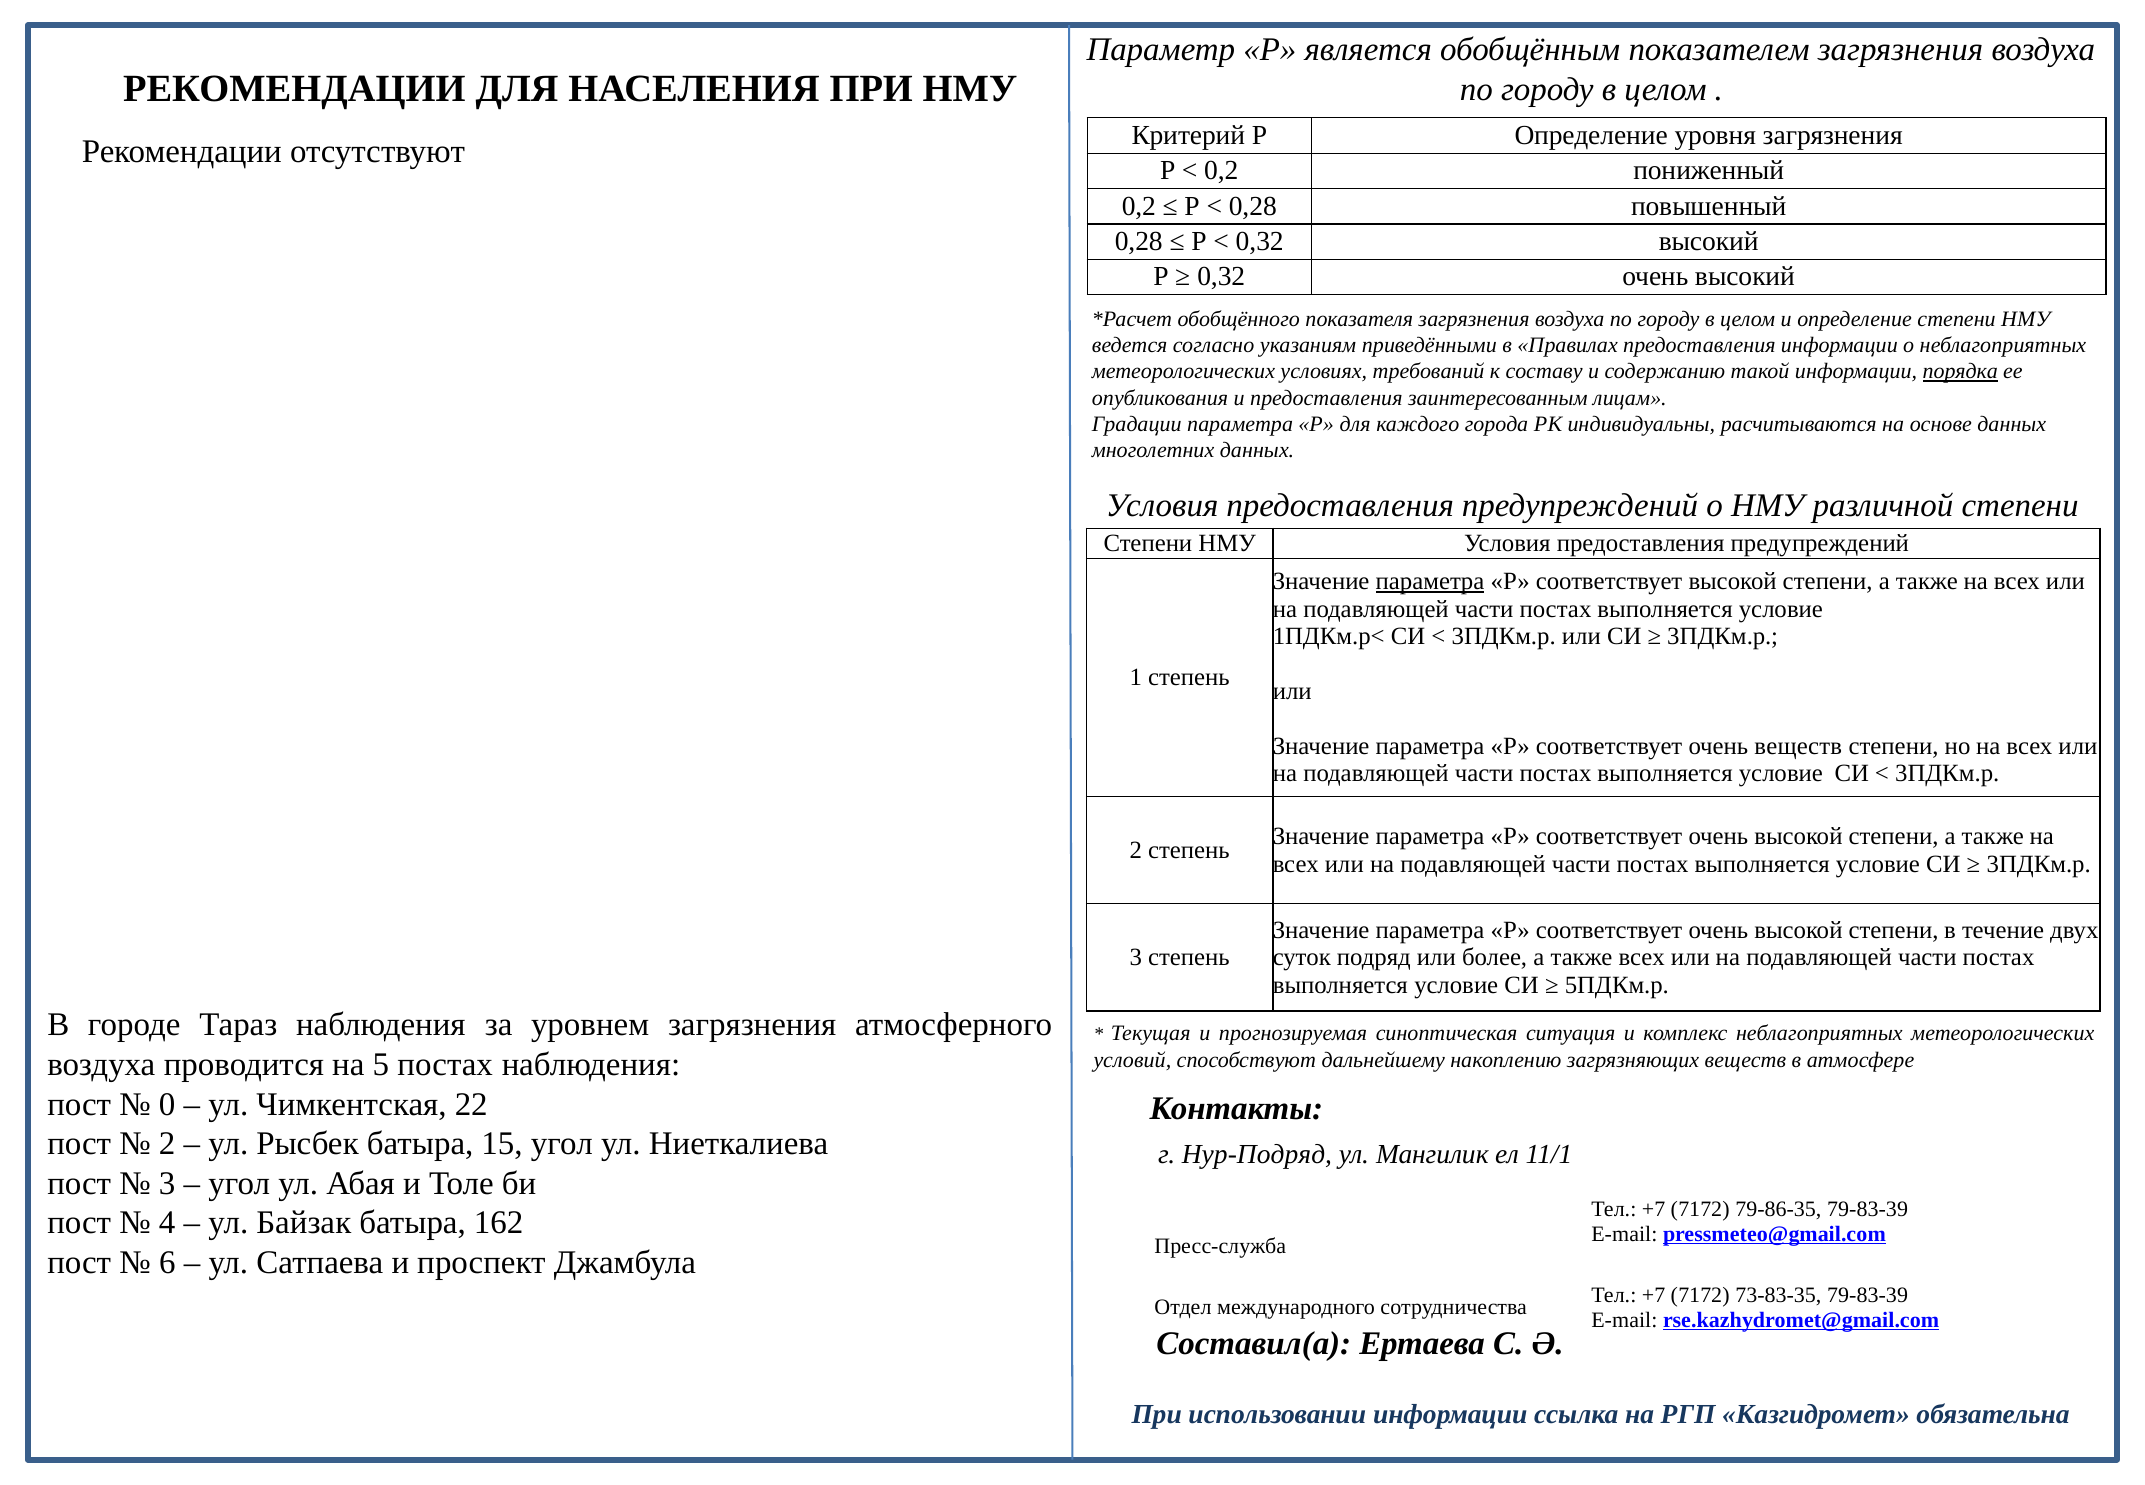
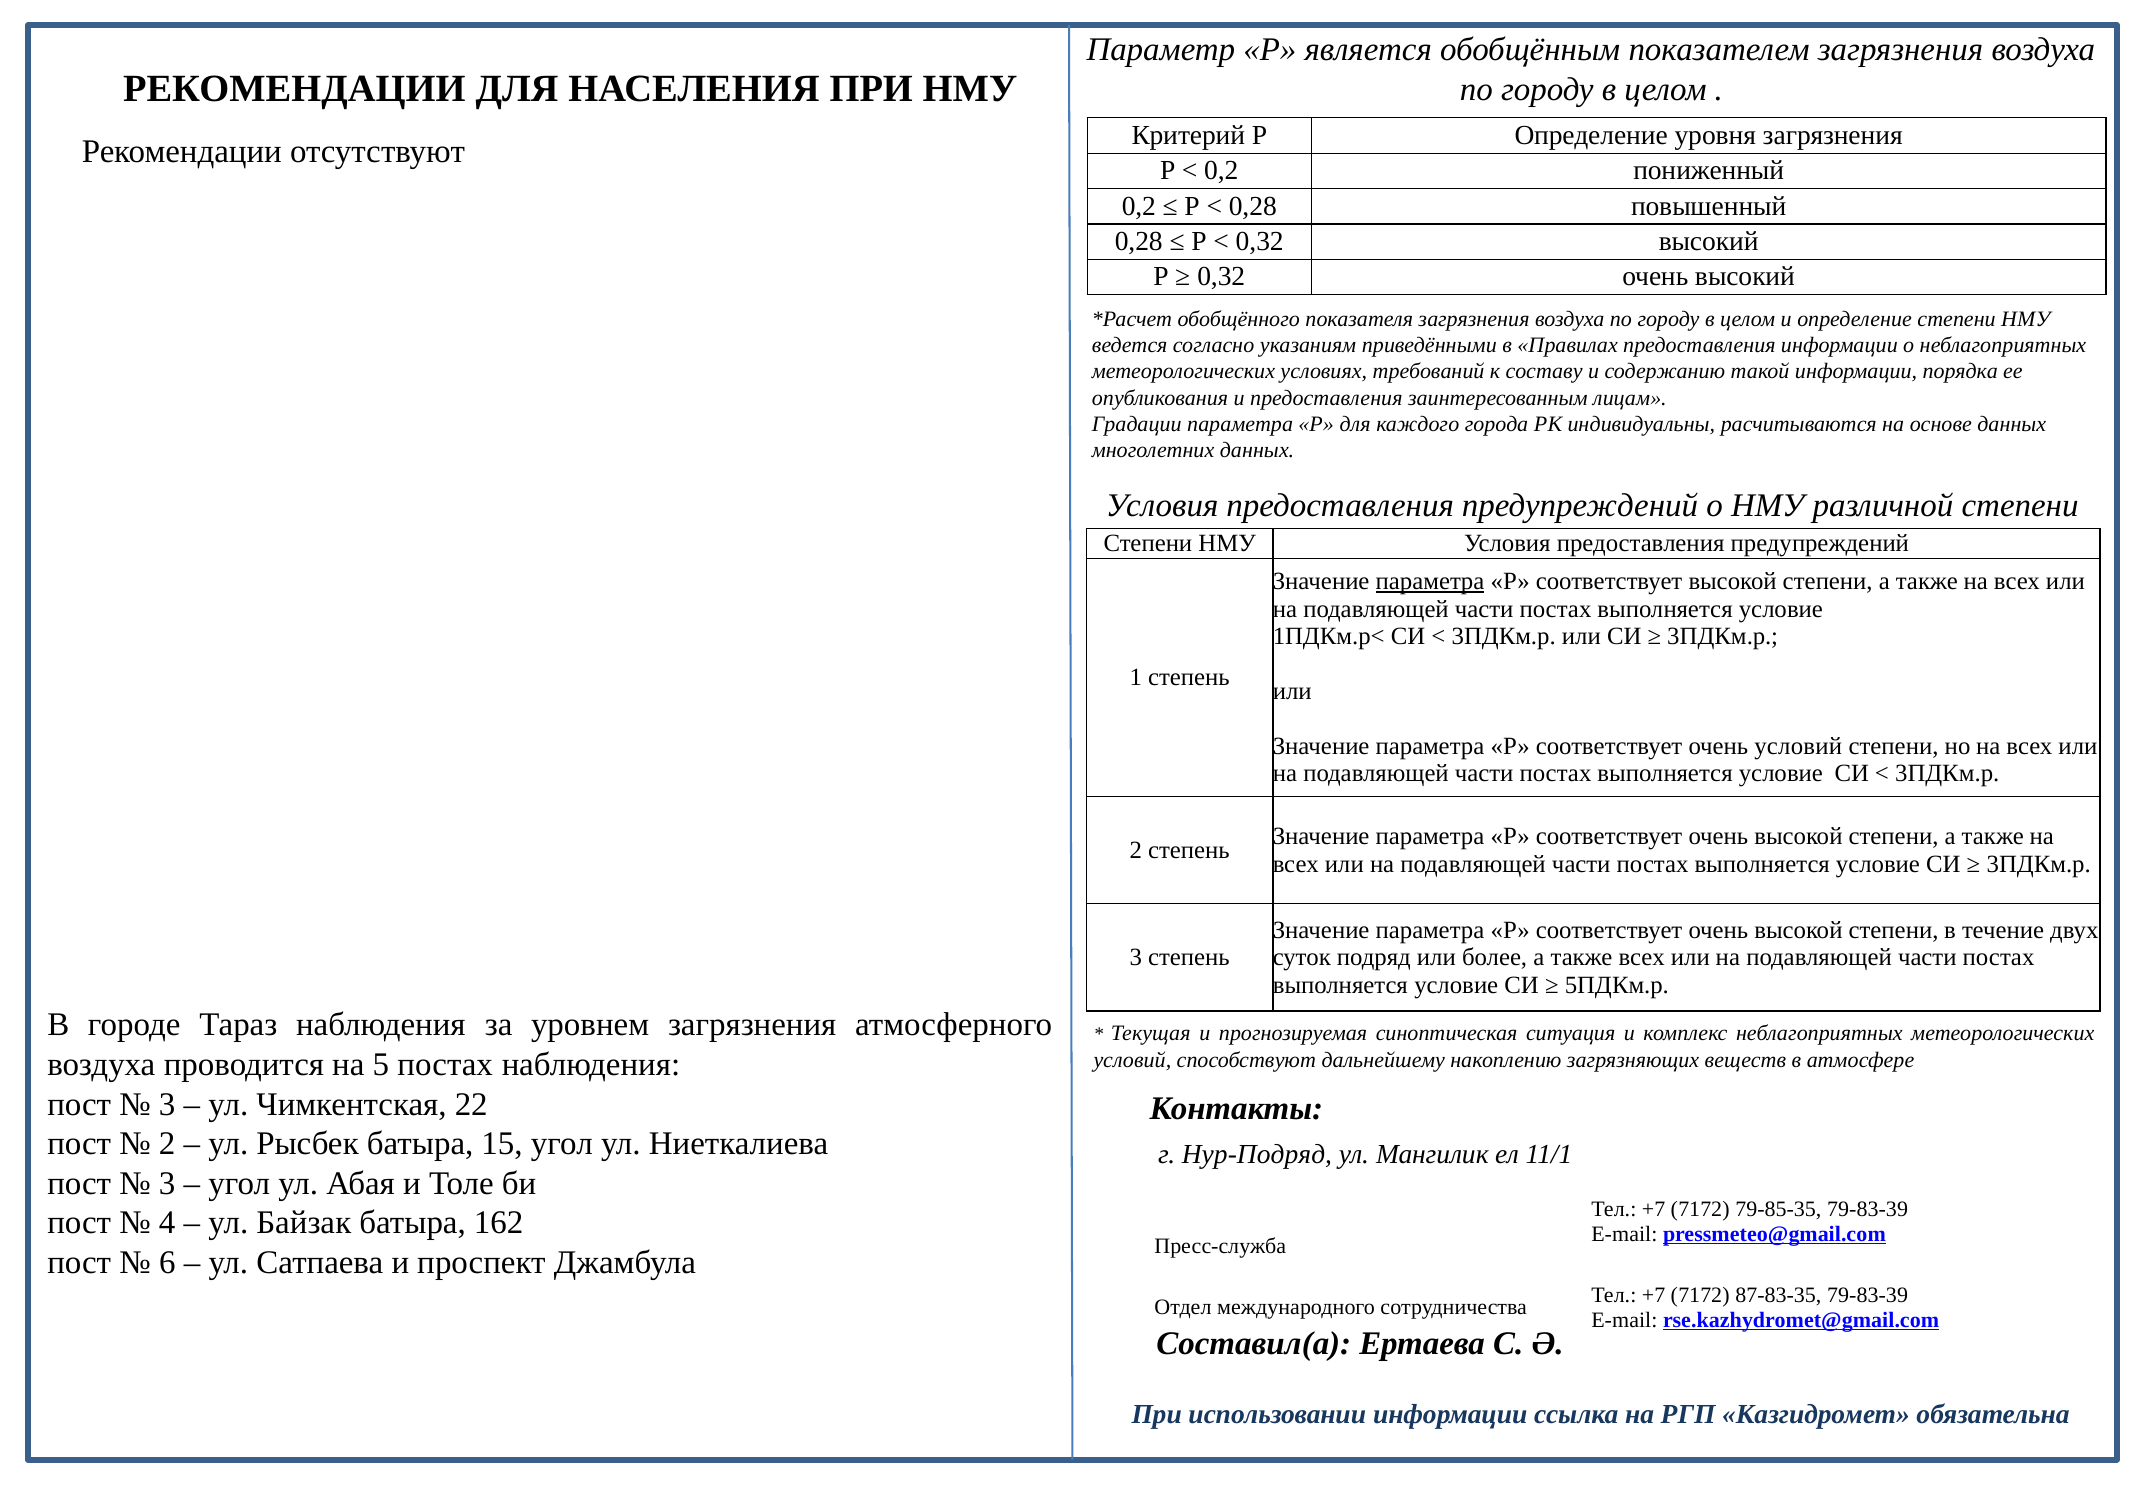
порядка underline: present -> none (1960, 372)
очень веществ: веществ -> условий (1798, 746)
0: 0 -> 3 (167, 1104)
79-86-35: 79-86-35 -> 79-85-35 (1778, 1210)
73-83-35: 73-83-35 -> 87-83-35 (1778, 1295)
